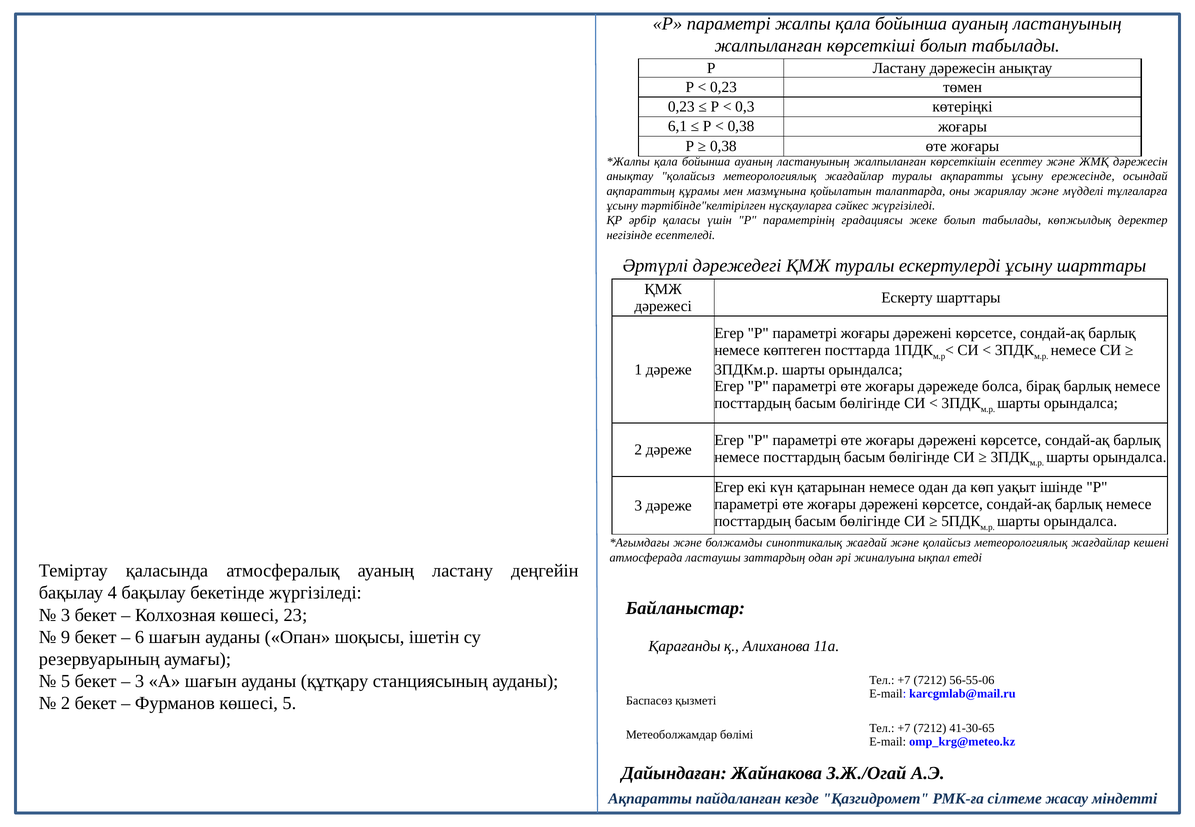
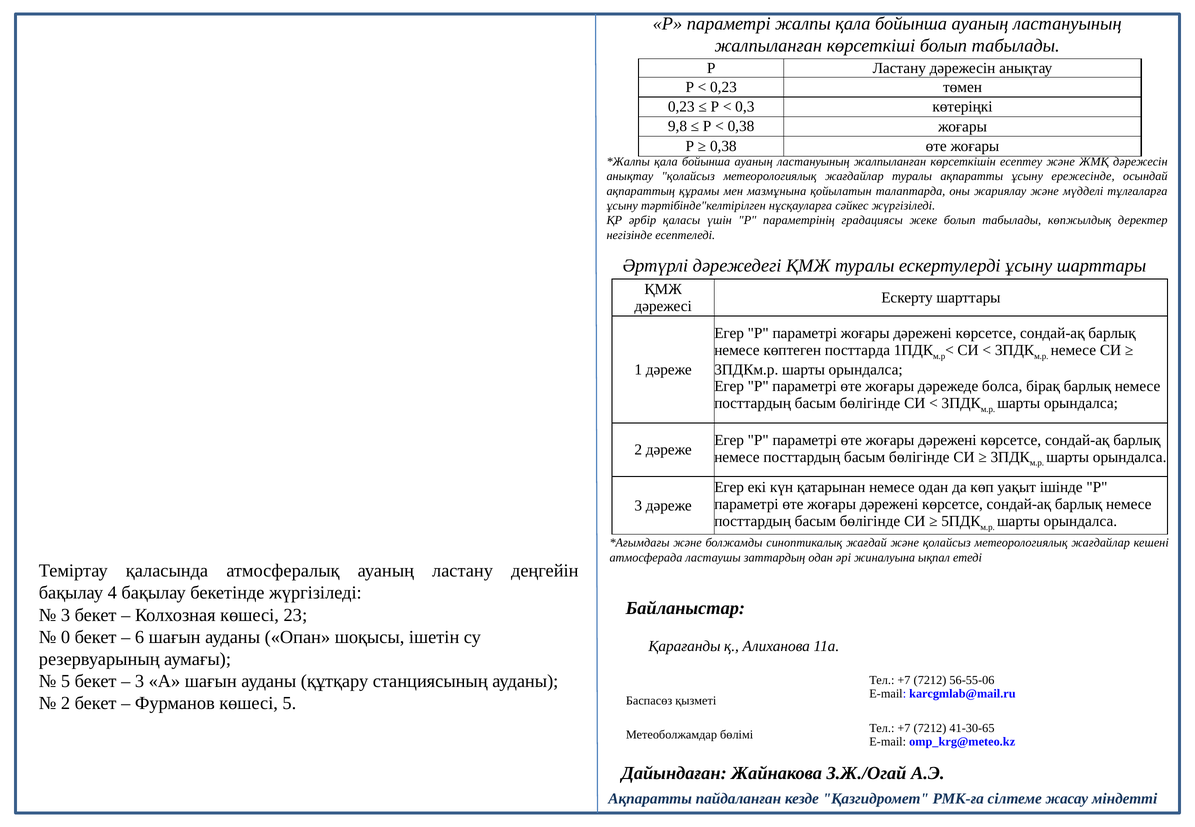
6,1: 6,1 -> 9,8 (678, 126)
9: 9 -> 0 (66, 637)
